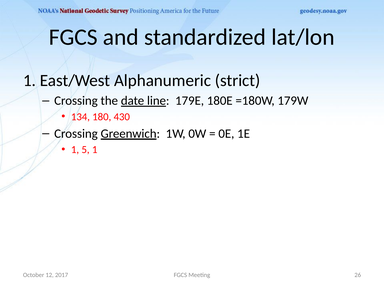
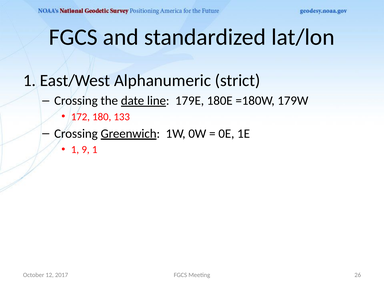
134: 134 -> 172 (80, 117)
430: 430 -> 133 (122, 117)
5: 5 -> 9 (86, 150)
